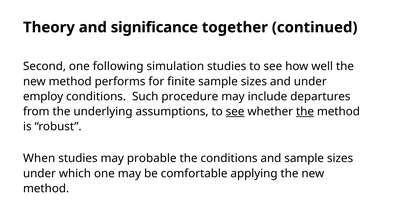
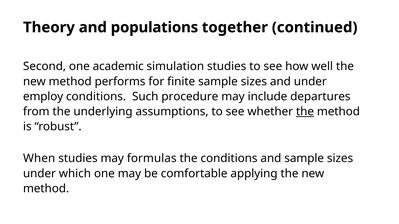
significance: significance -> populations (154, 27)
following: following -> academic (118, 67)
see underline: present -> none (235, 112)
probable: probable -> formulas (152, 159)
